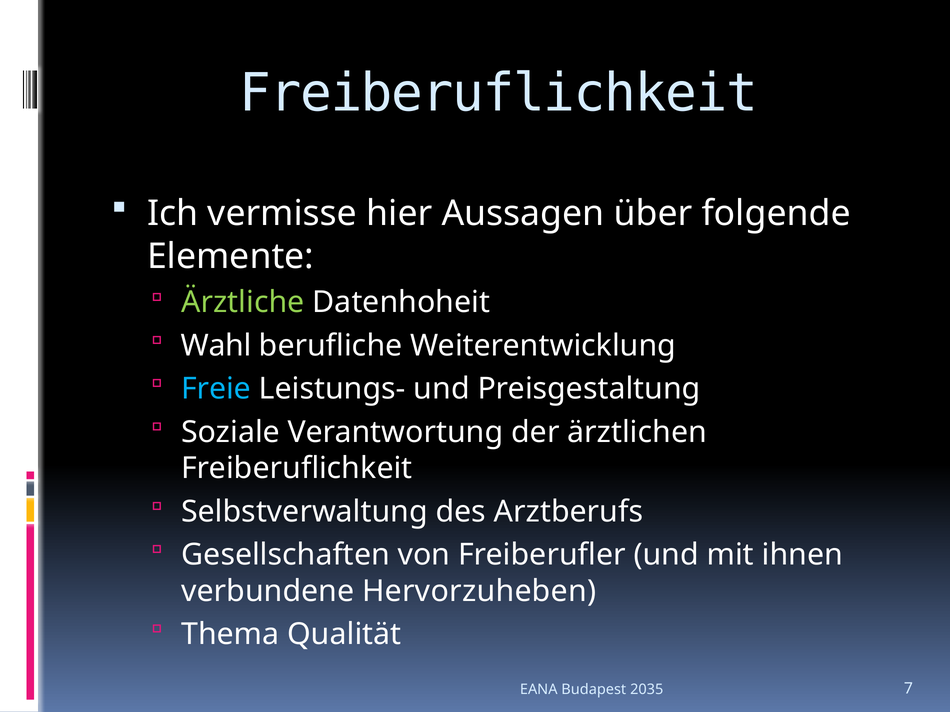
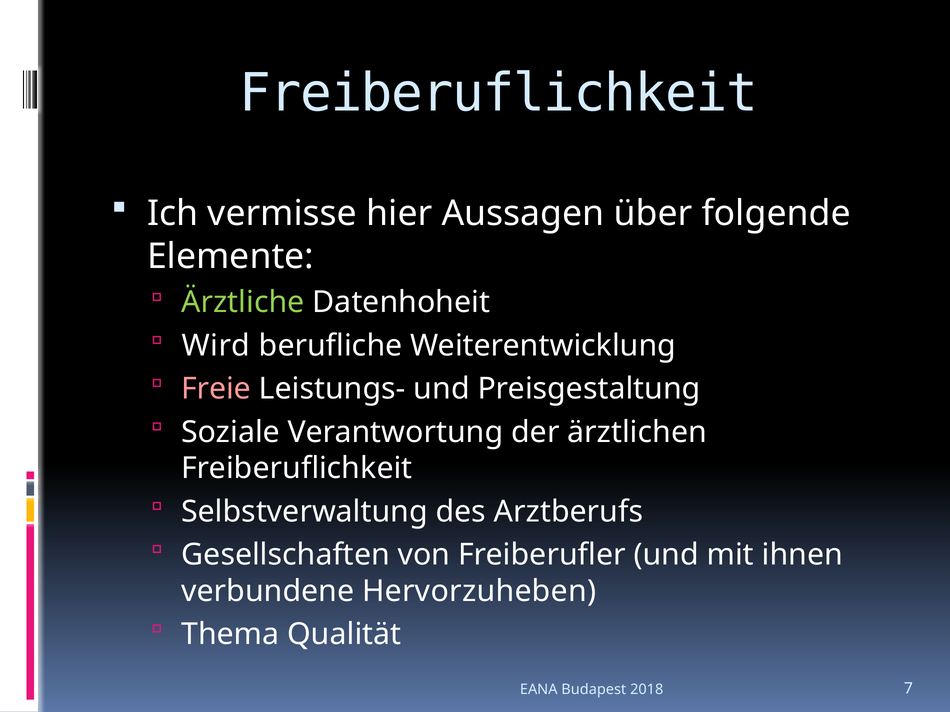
Wahl: Wahl -> Wird (216, 346)
Freie colour: light blue -> pink (216, 389)
2035: 2035 -> 2018 (647, 690)
